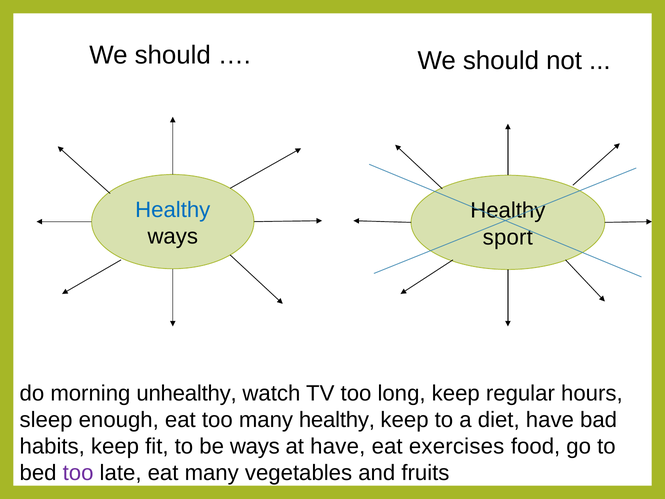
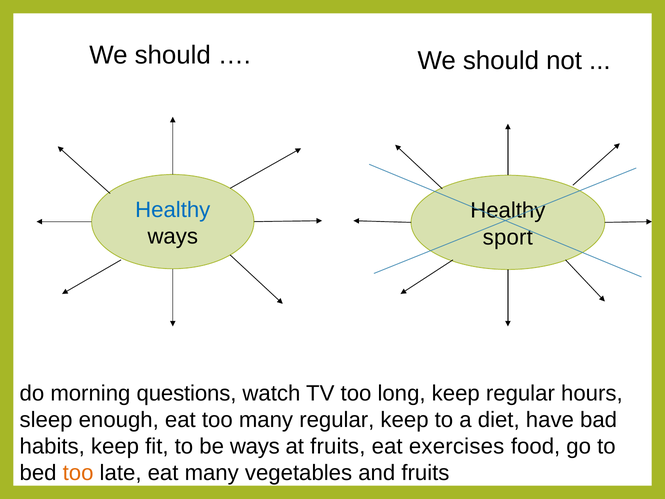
unhealthy: unhealthy -> questions (186, 393)
many healthy: healthy -> regular (337, 420)
at have: have -> fruits (338, 446)
too colour: purple -> orange (78, 473)
